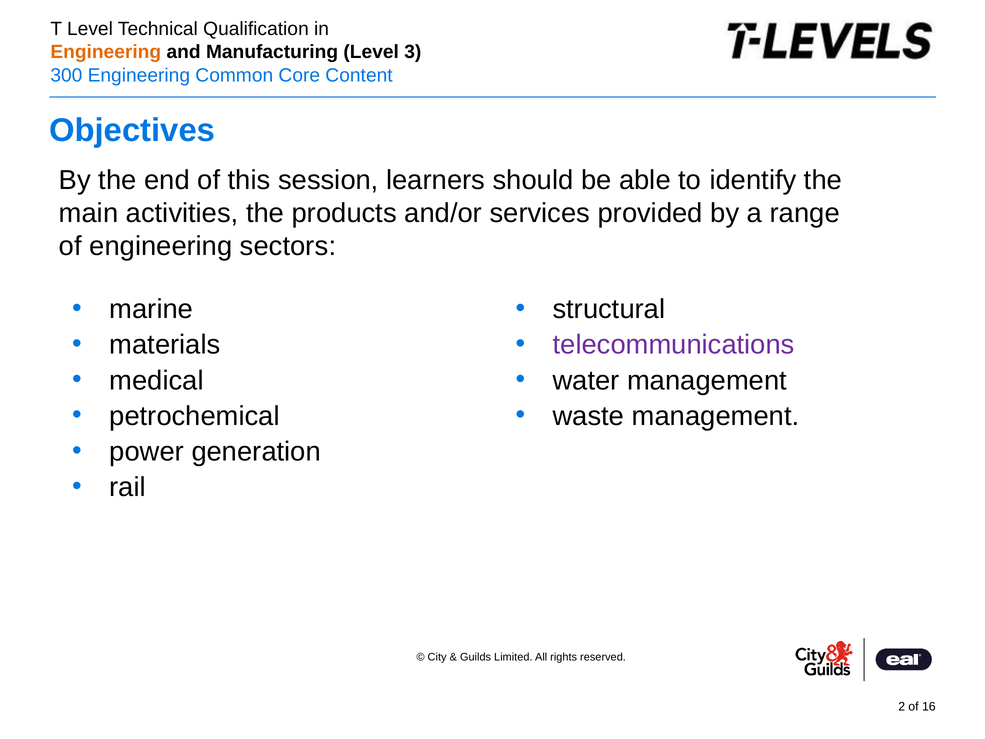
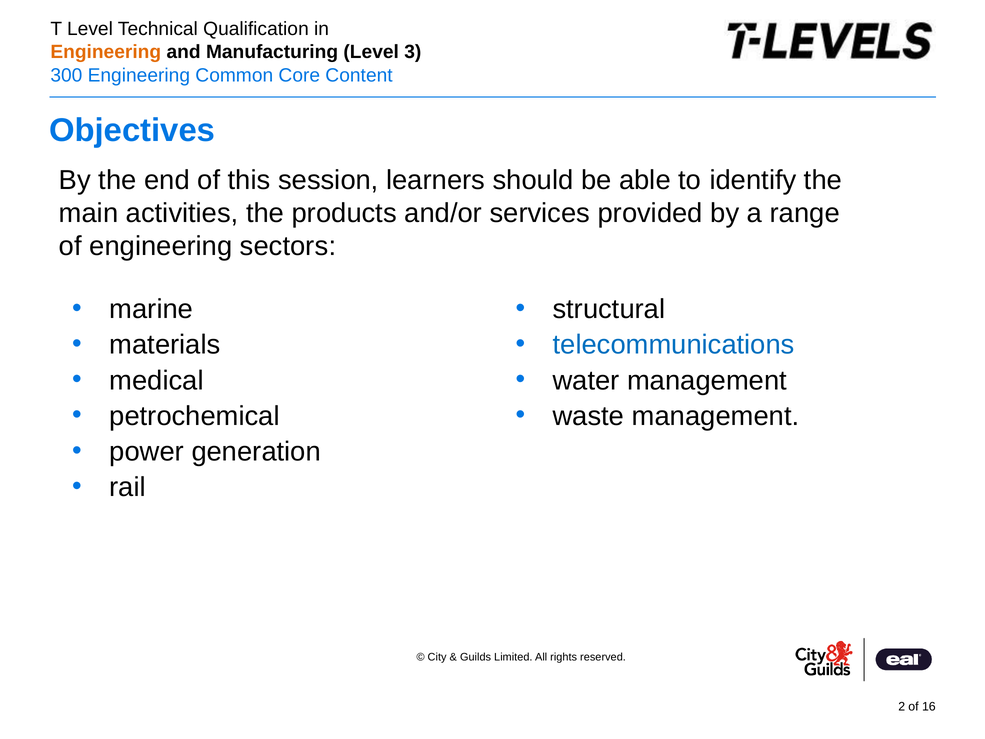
telecommunications colour: purple -> blue (674, 345)
